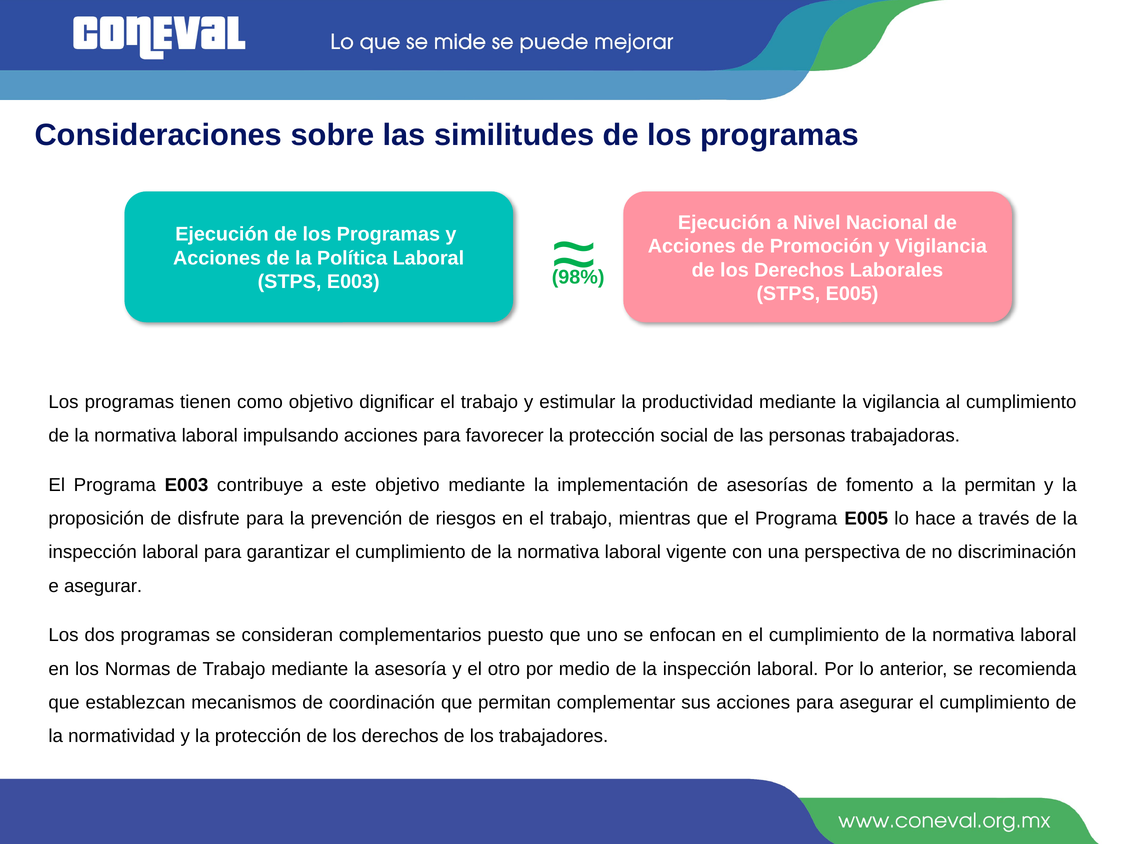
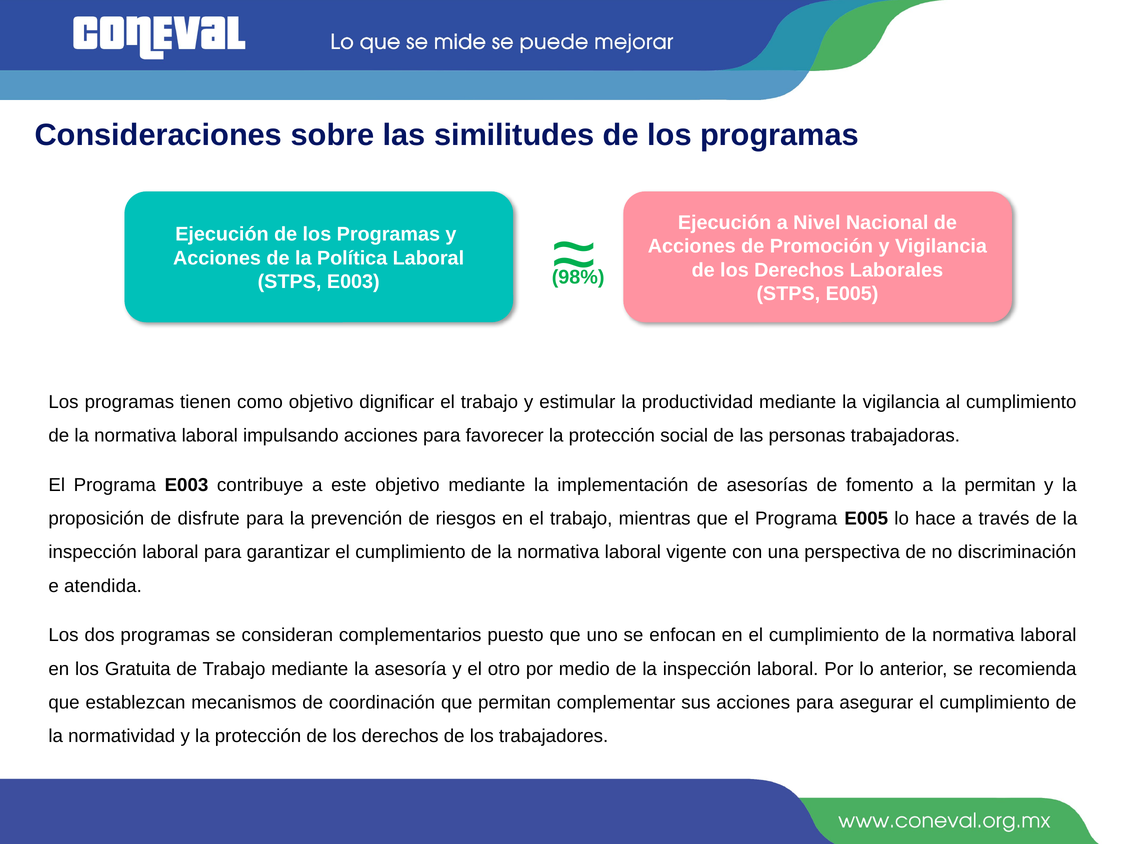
e asegurar: asegurar -> atendida (103, 586)
Normas: Normas -> Gratuita (138, 669)
